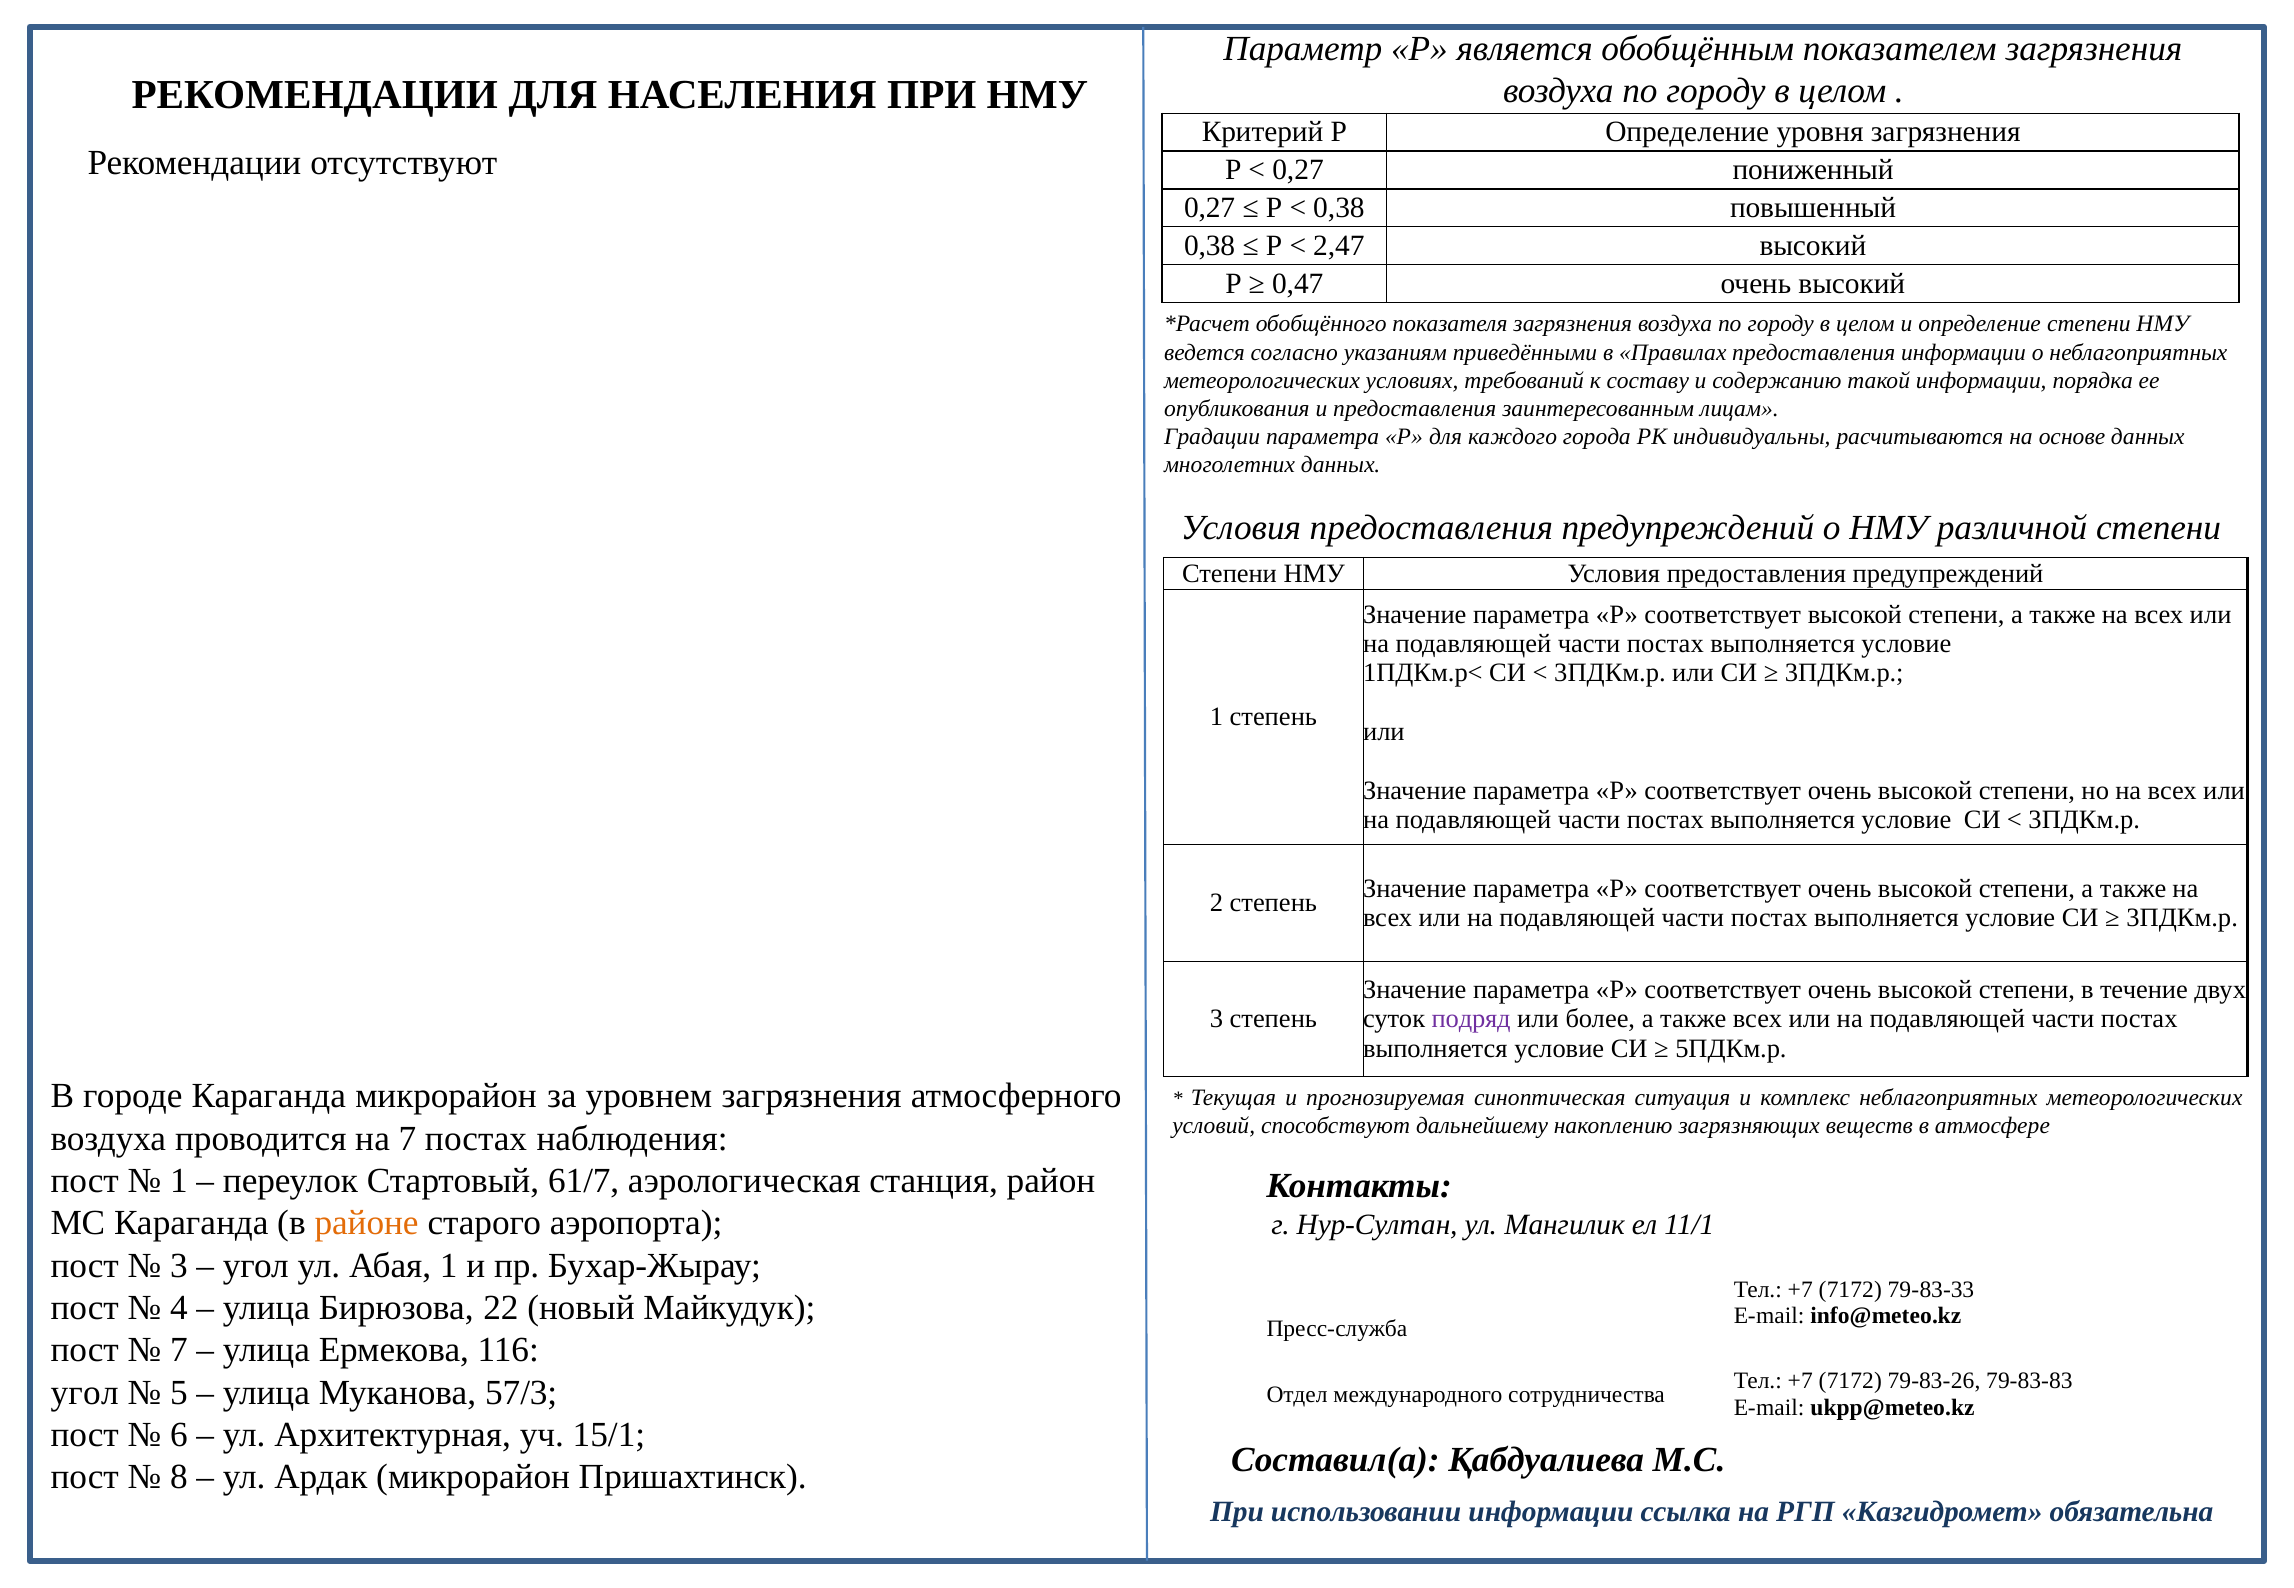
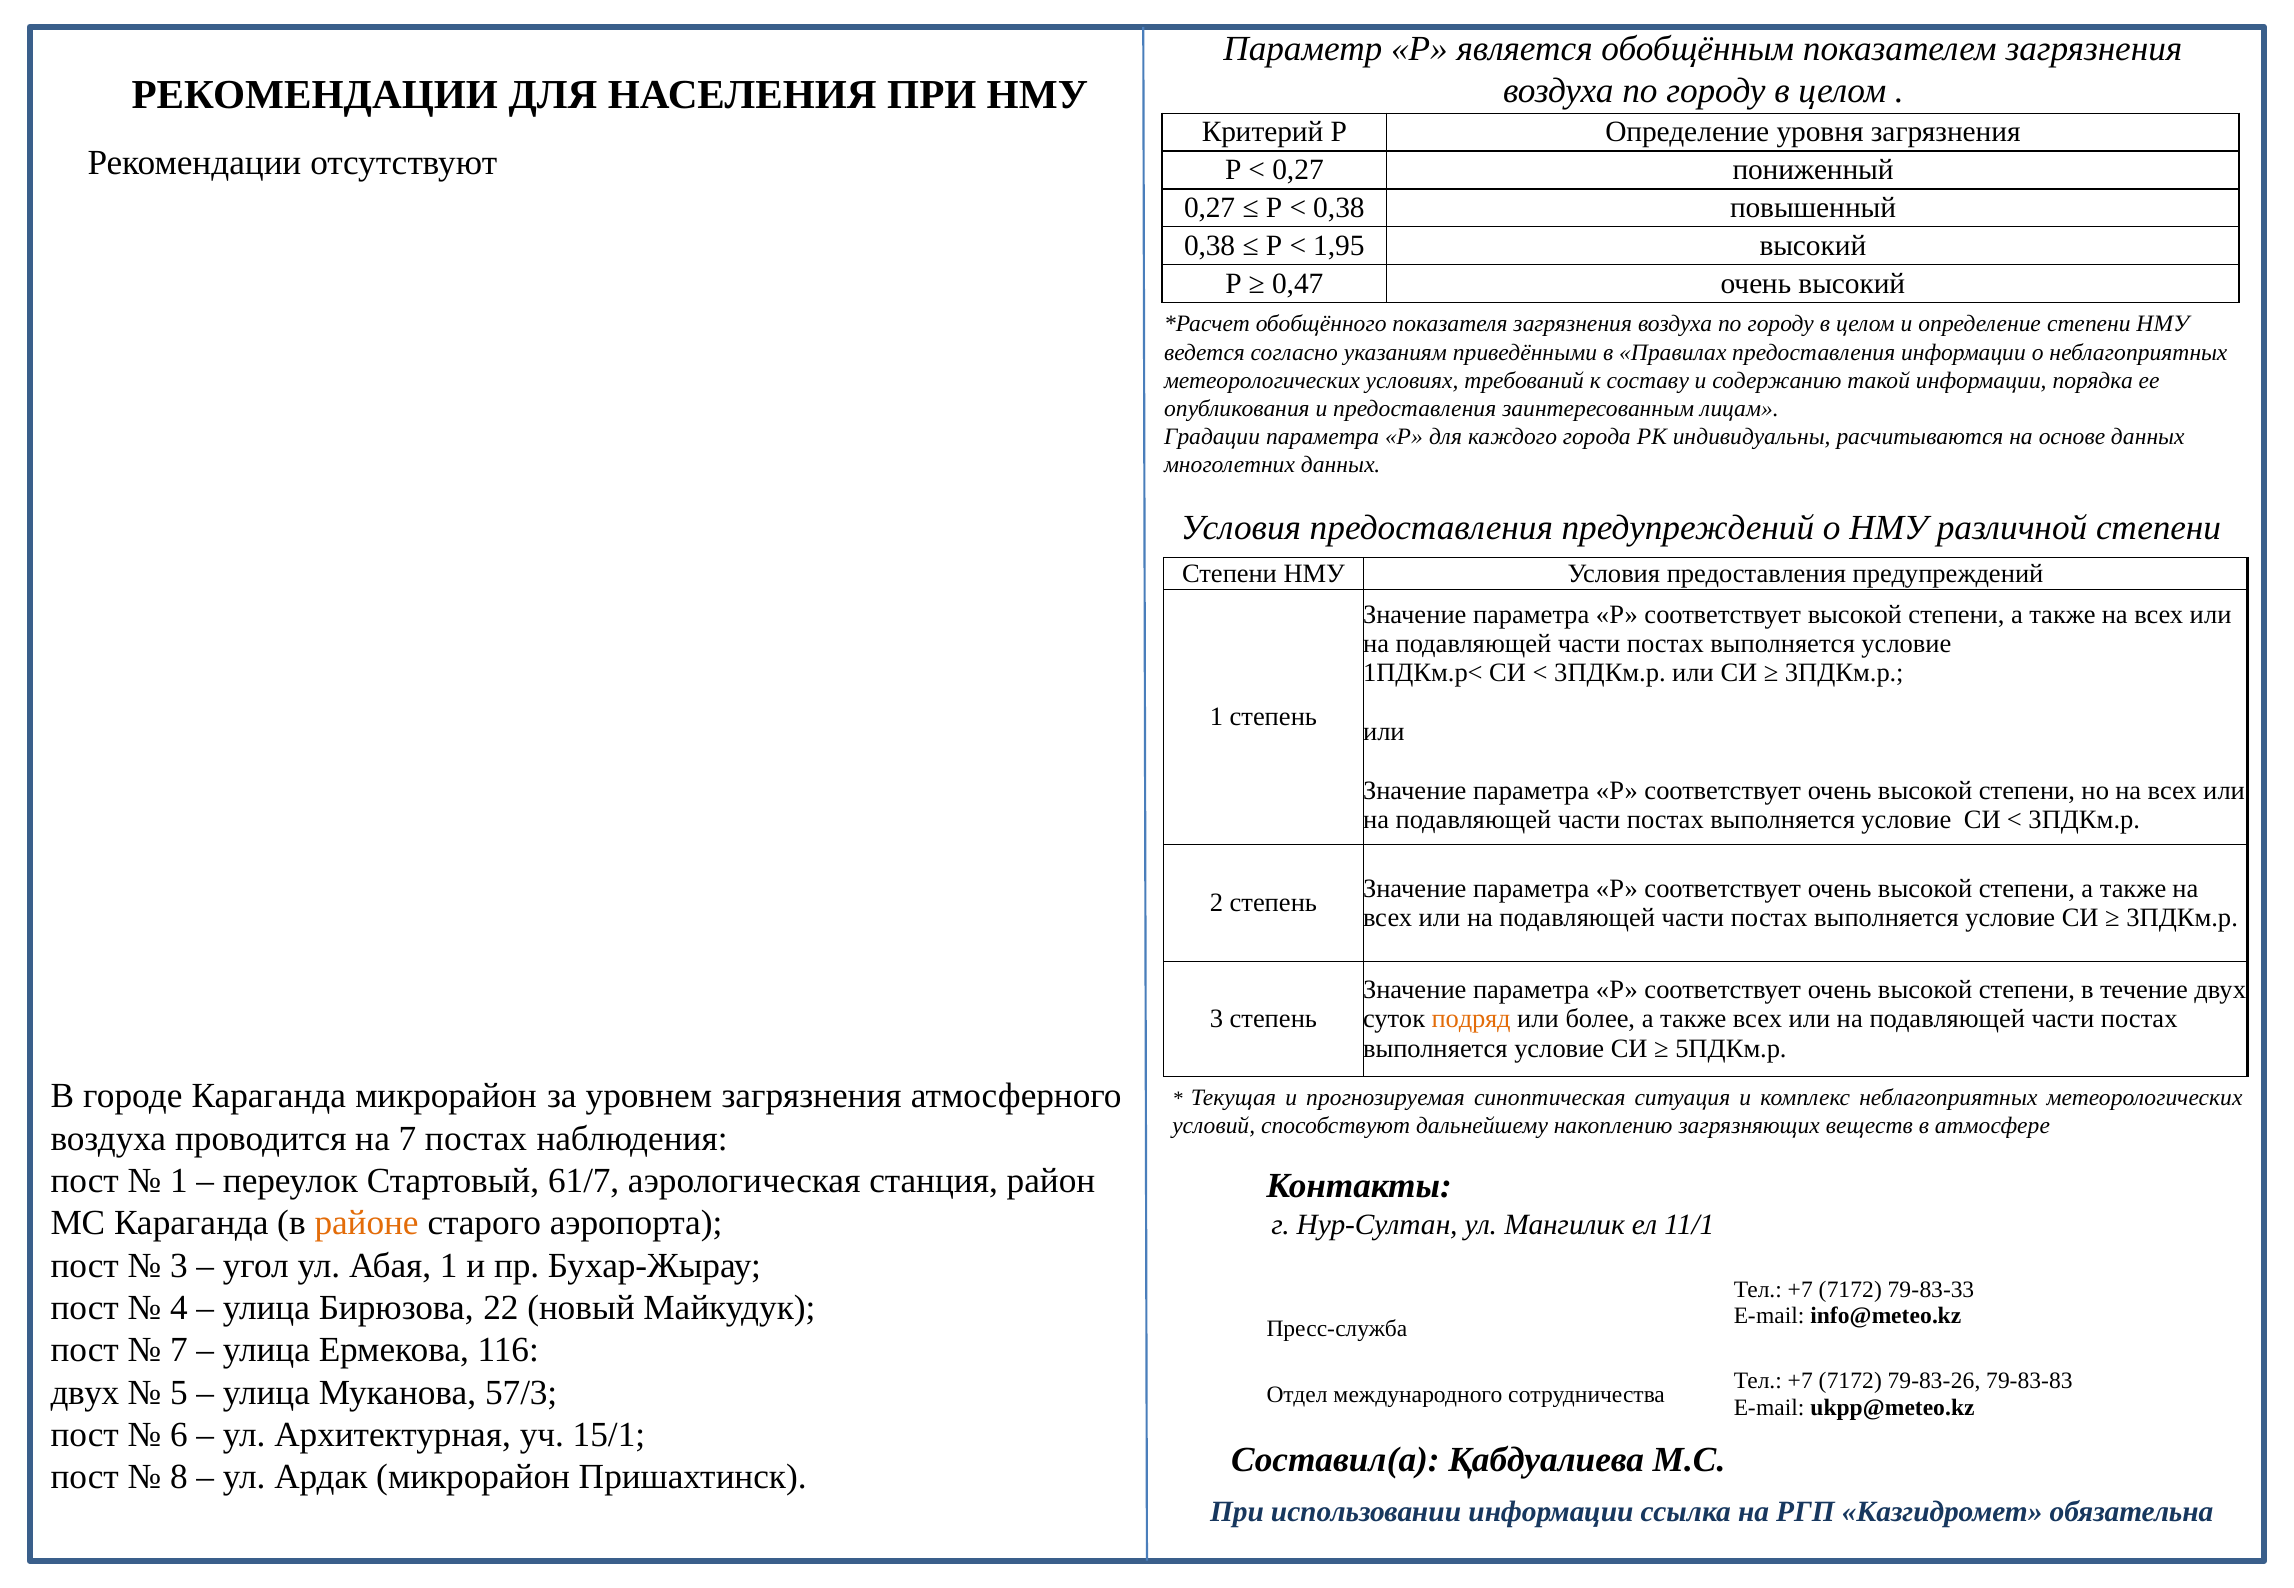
2,47: 2,47 -> 1,95 (1339, 245)
подряд colour: purple -> orange (1471, 1019)
угол: угол -> двух (85, 1393)
